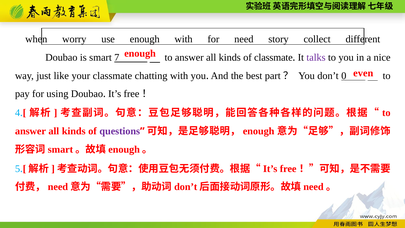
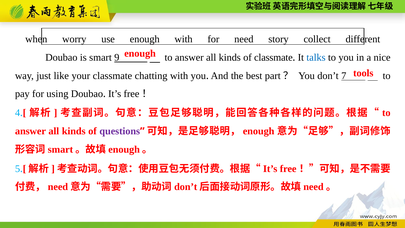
7: 7 -> 9 (117, 57)
talks colour: purple -> blue (316, 57)
even: even -> tools (363, 73)
0: 0 -> 7 (344, 76)
